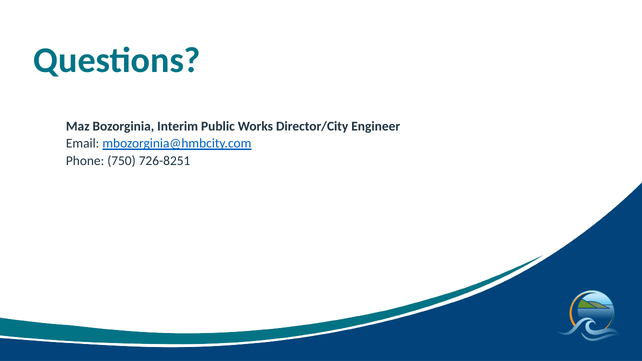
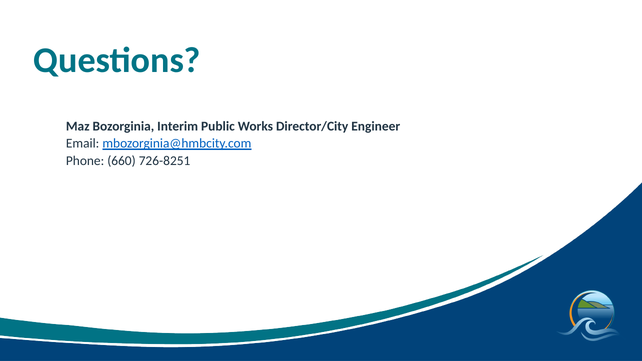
750: 750 -> 660 (121, 161)
